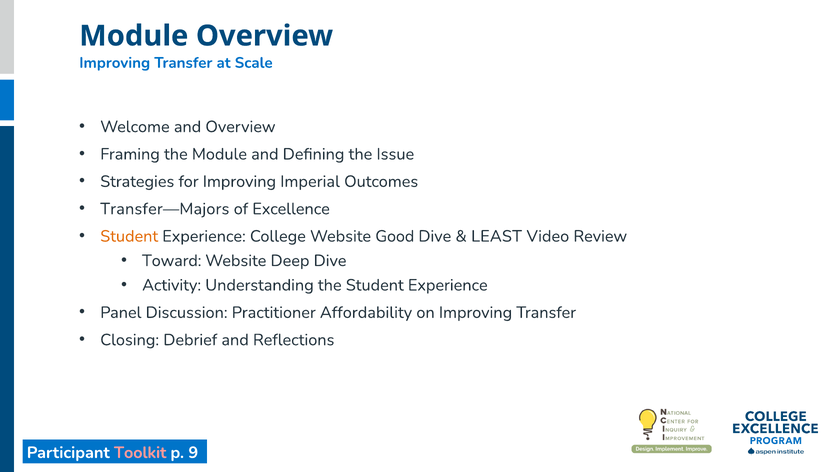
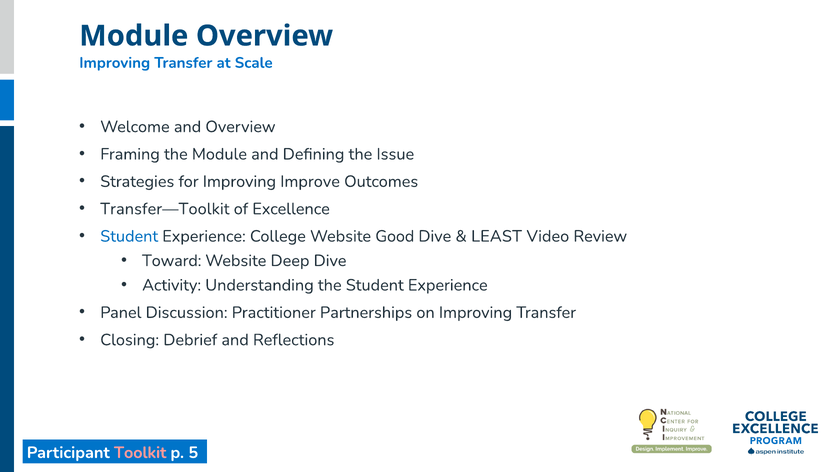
Imperial: Imperial -> Improve (310, 181)
Transfer—Majors: Transfer—Majors -> Transfer—Toolkit (165, 209)
Student colour: orange -> blue (129, 236)
Affordability: Affordability -> Partnerships (366, 312)
9: 9 -> 5 (193, 453)
